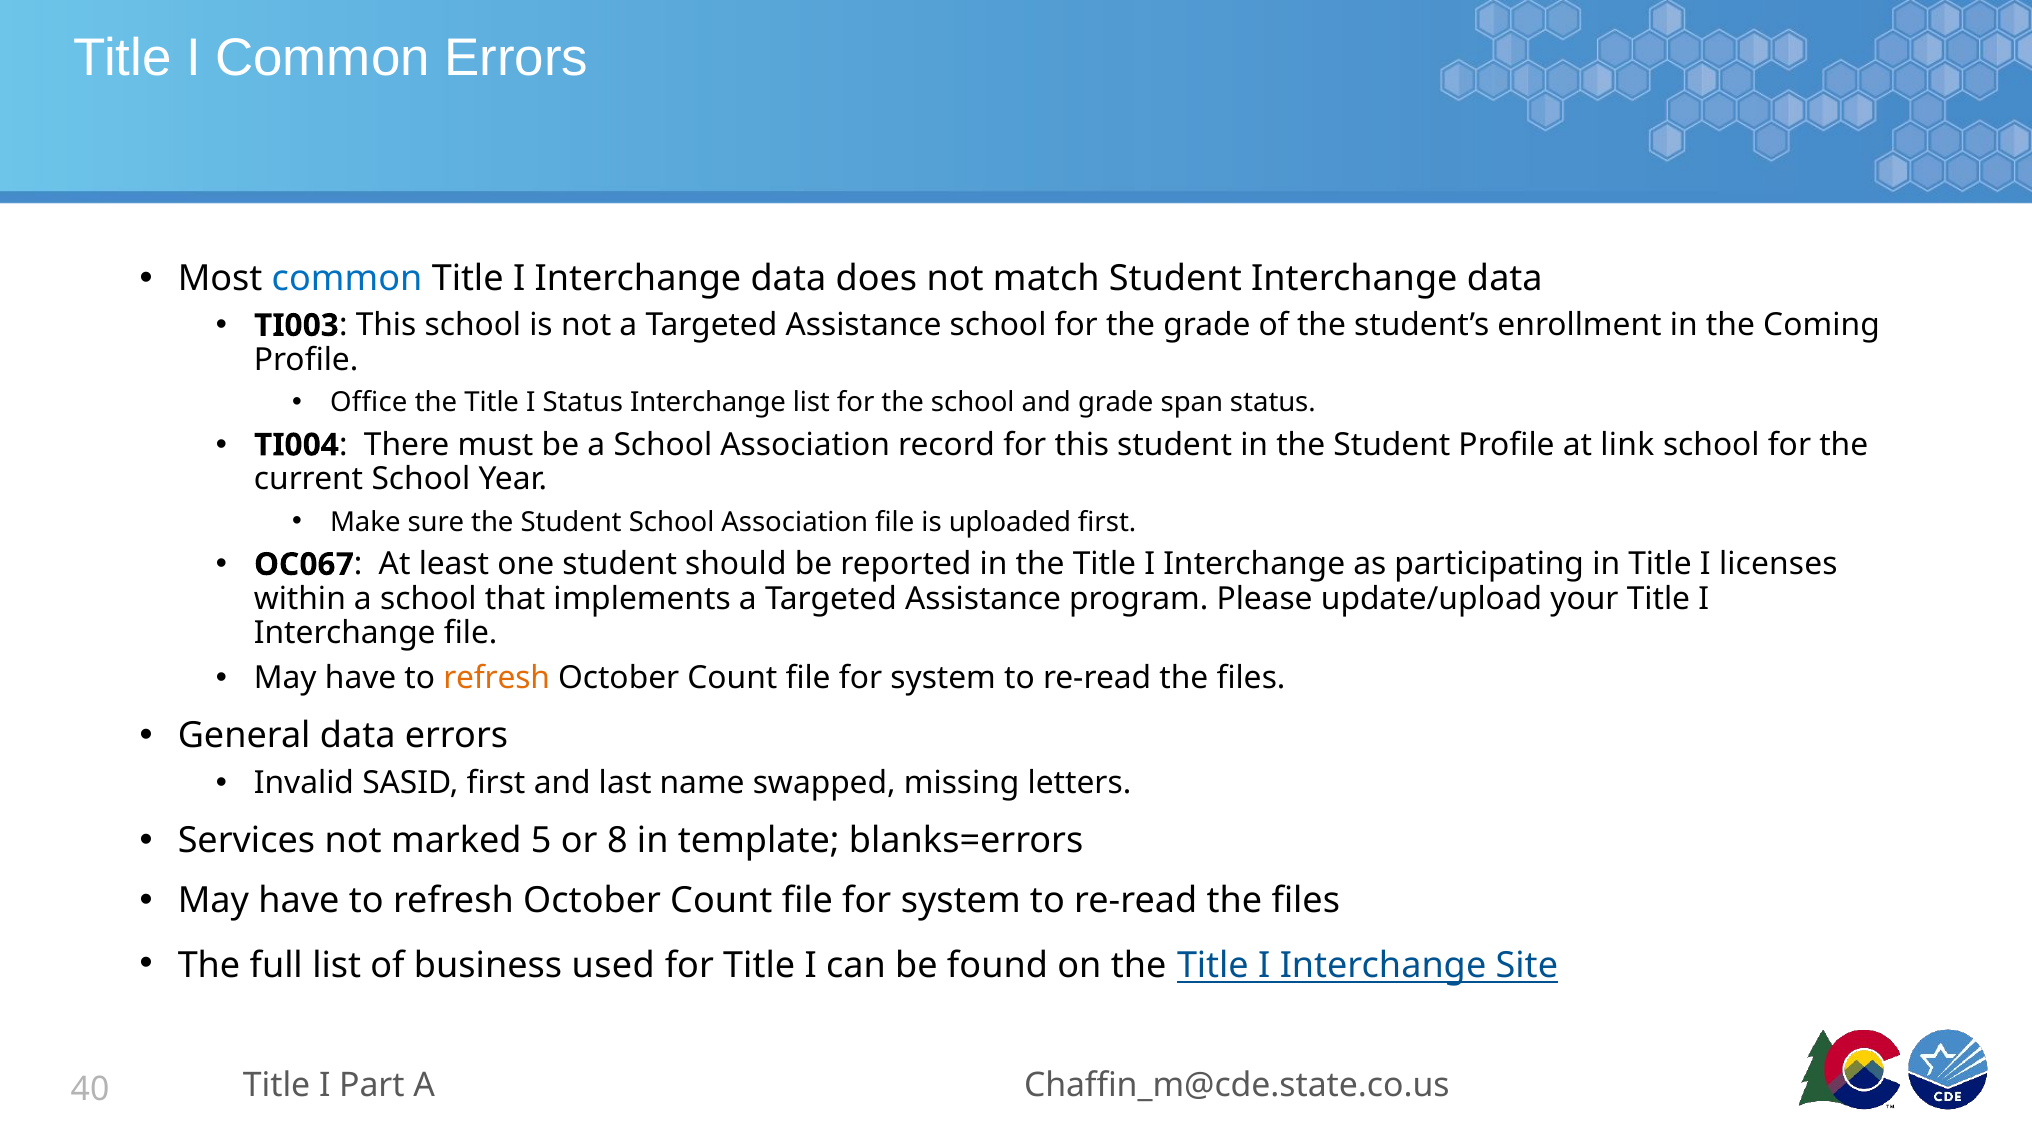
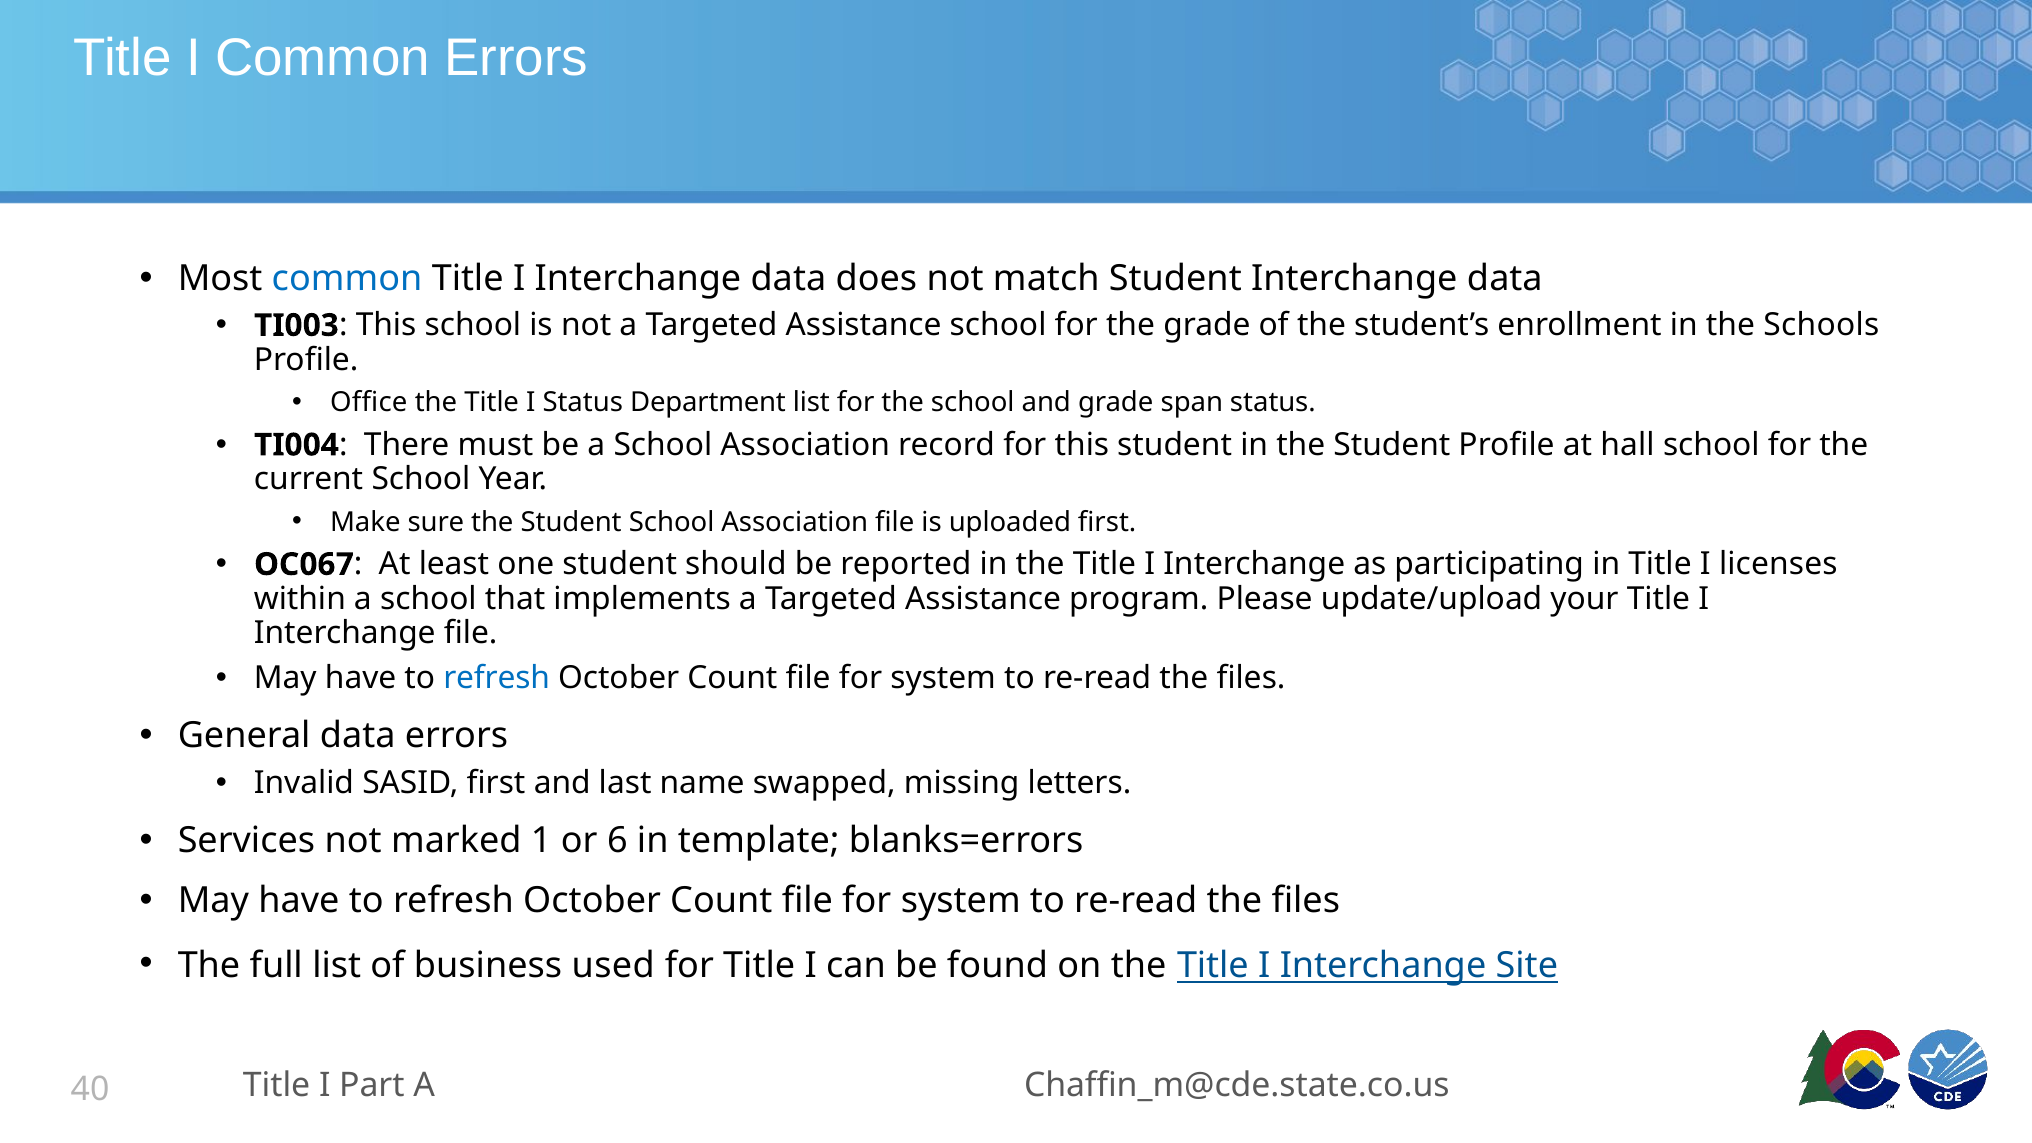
Coming: Coming -> Schools (1821, 325)
Status Interchange: Interchange -> Department (708, 402)
link: link -> hall (1627, 445)
refresh colour: orange -> blue (497, 678)
5: 5 -> 1 (541, 841)
8: 8 -> 6 (617, 841)
